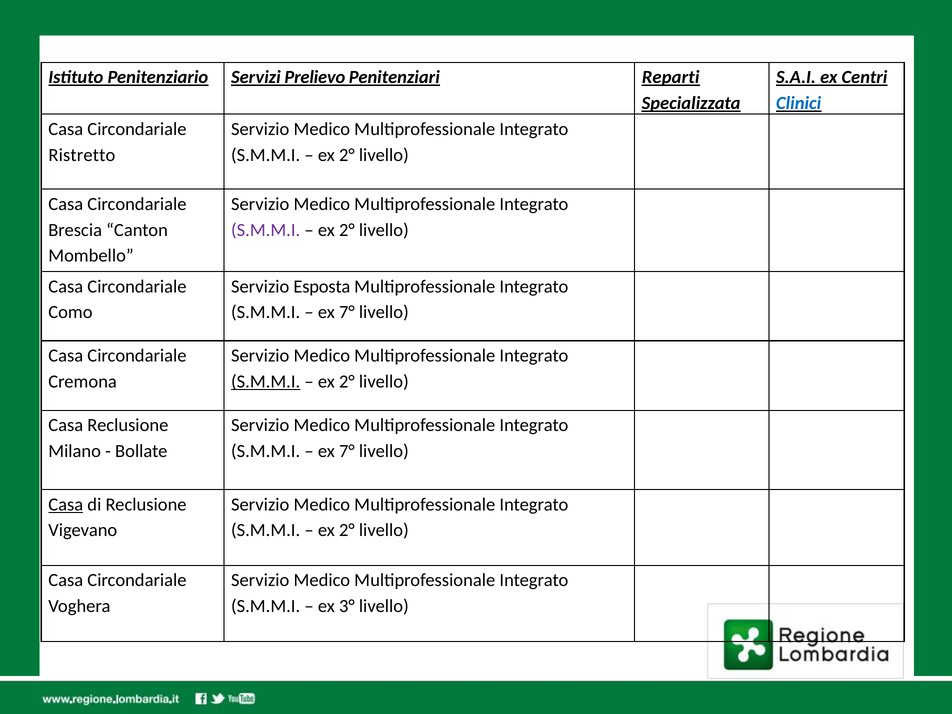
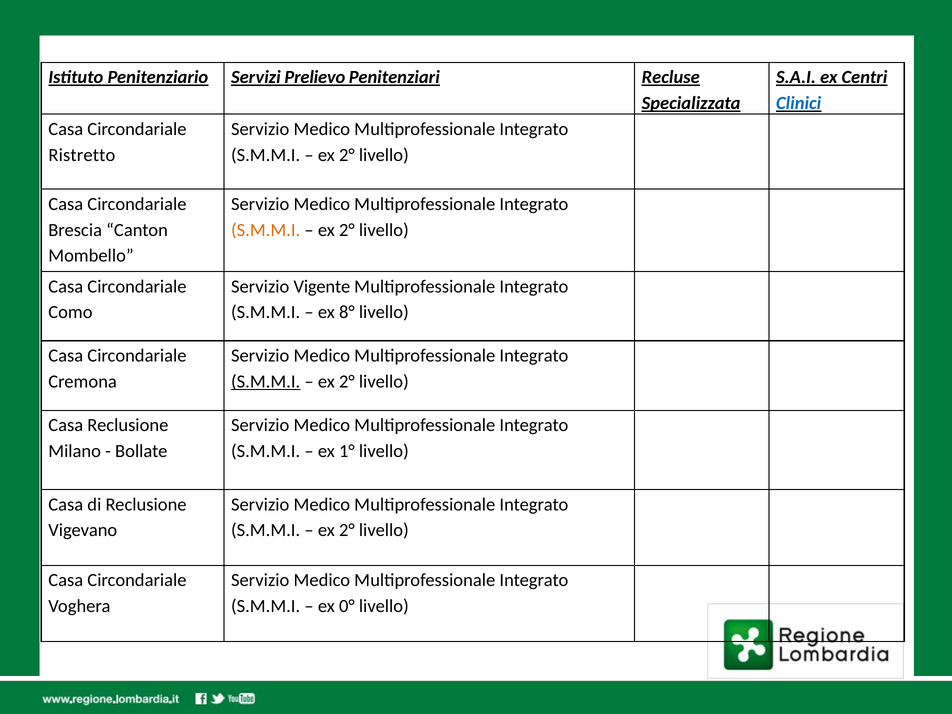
Reparti: Reparti -> Recluse (671, 77)
S.M.M.I colour: purple -> orange (266, 230)
Esposta: Esposta -> Vigente (322, 286)
7°: 7° -> 8° (347, 312)
7°: 7° -> 1° (347, 451)
Casa underline: present -> none (66, 504)
3°: 3° -> 0° (347, 606)
